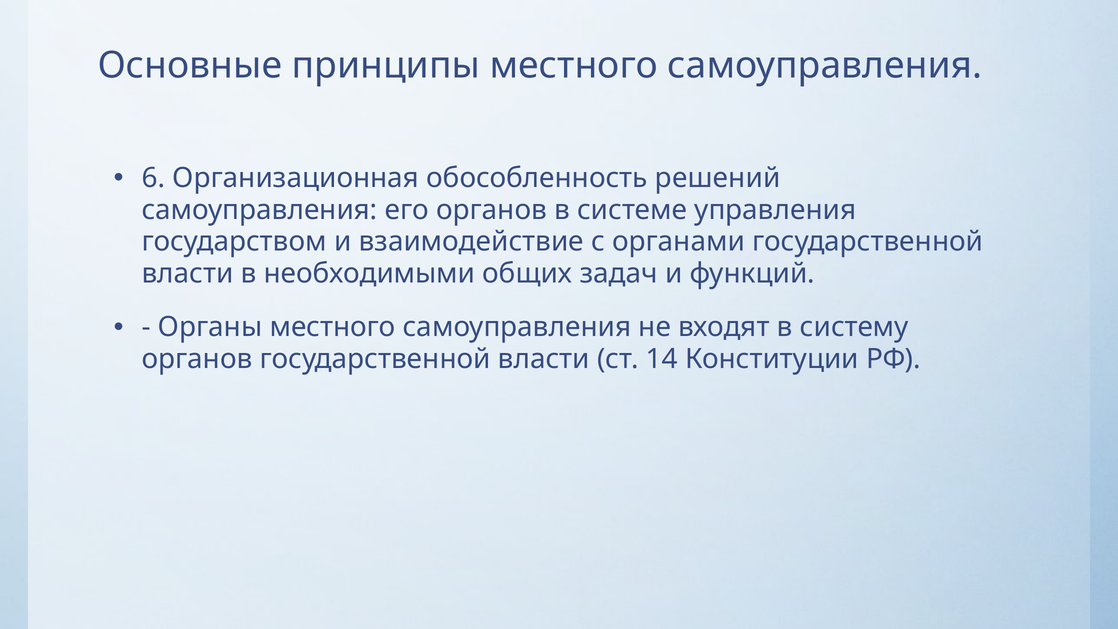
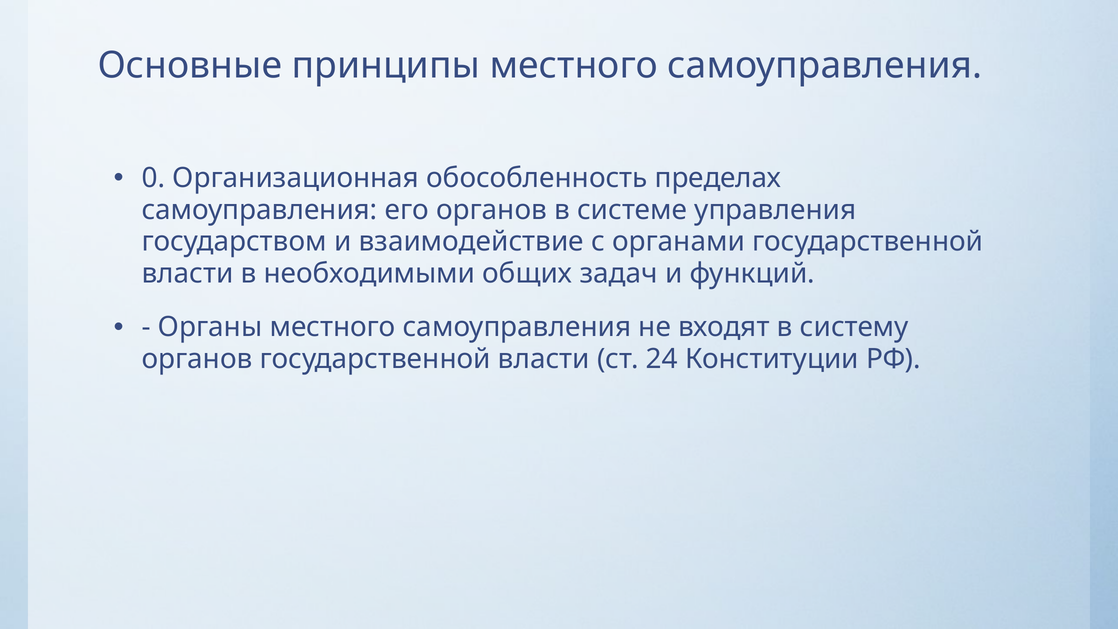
6: 6 -> 0 (153, 178)
решений: решений -> пределах (718, 178)
14: 14 -> 24 (662, 359)
